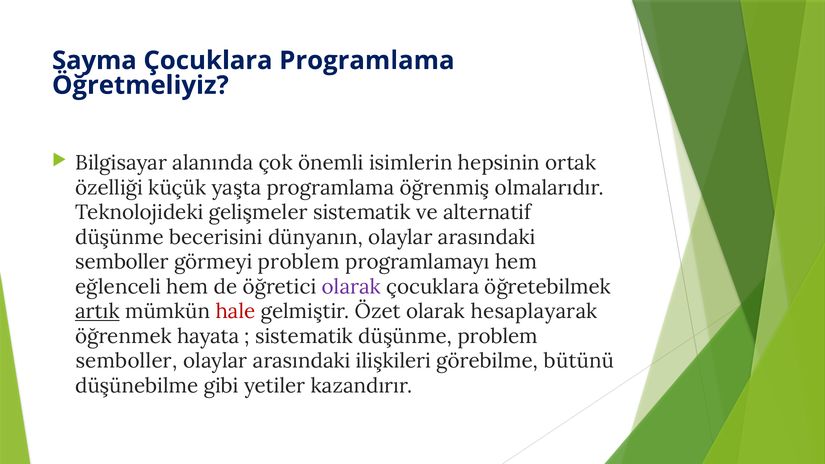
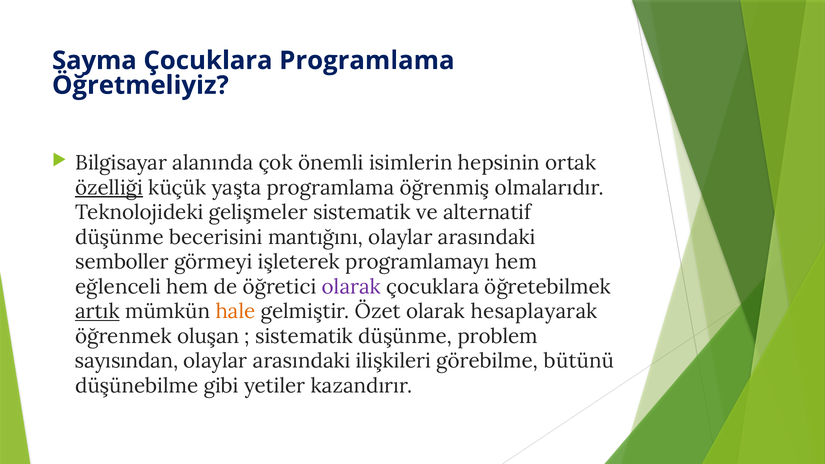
özelliği underline: none -> present (109, 188)
dünyanın: dünyanın -> mantığını (316, 237)
görmeyi problem: problem -> işleterek (299, 262)
hale colour: red -> orange (236, 312)
hayata: hayata -> oluşan (208, 336)
semboller: semboller -> sayısından (127, 361)
